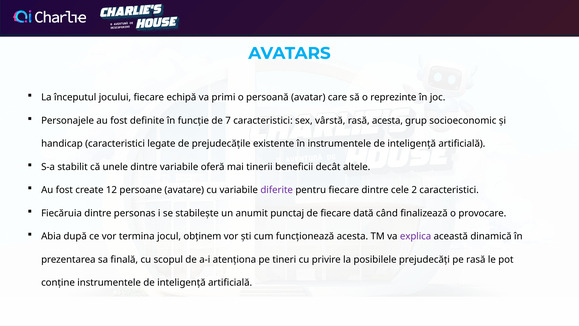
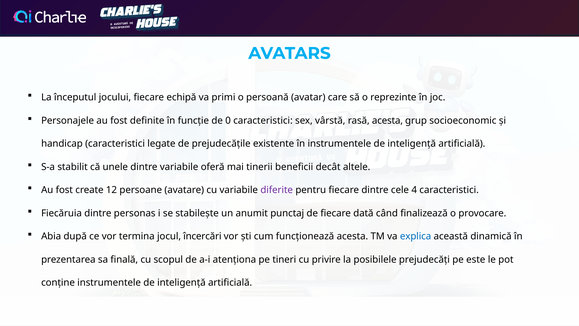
7: 7 -> 0 (228, 120)
2: 2 -> 4 (414, 190)
obținem: obținem -> încercări (202, 236)
explica colour: purple -> blue (416, 236)
pe rasă: rasă -> este (476, 259)
